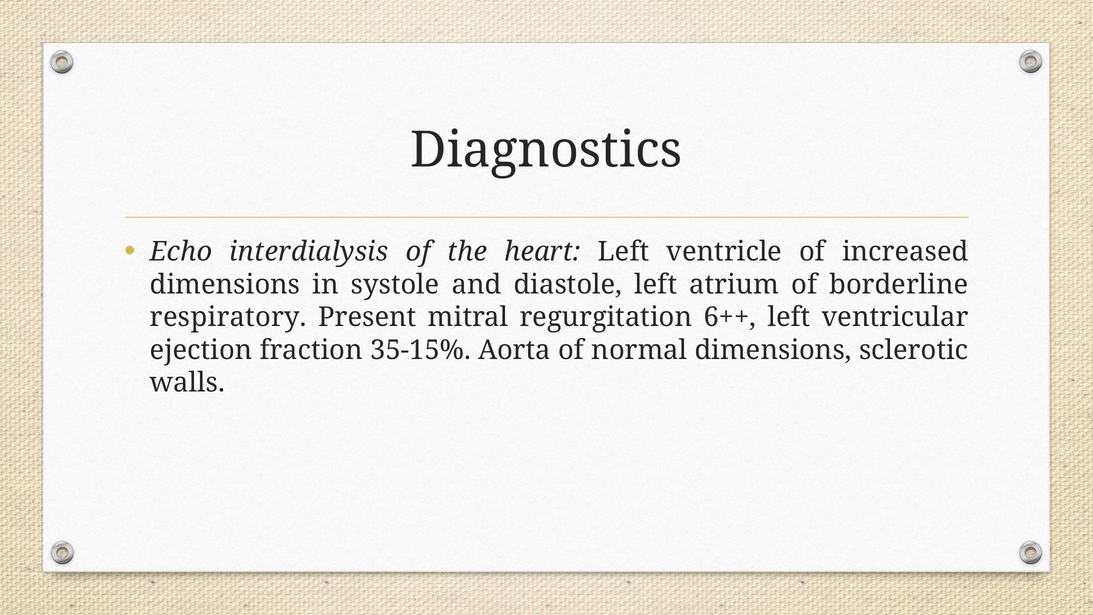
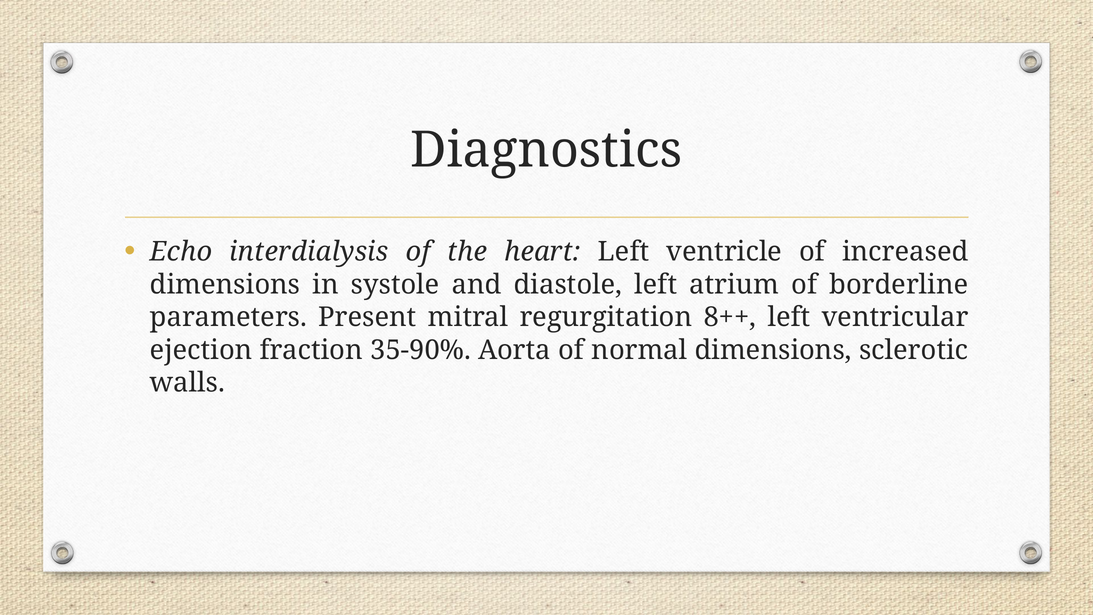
respiratory: respiratory -> parameters (228, 317)
6++: 6++ -> 8++ (730, 317)
35-15%: 35-15% -> 35-90% (421, 350)
